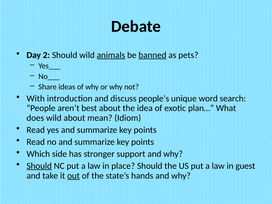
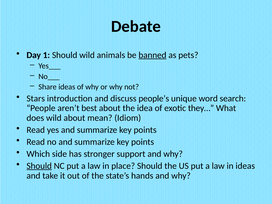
2: 2 -> 1 (46, 55)
animals underline: present -> none (111, 55)
With: With -> Stars (36, 98)
plan…: plan… -> they… (201, 108)
in guest: guest -> ideas (245, 166)
out underline: present -> none (74, 176)
